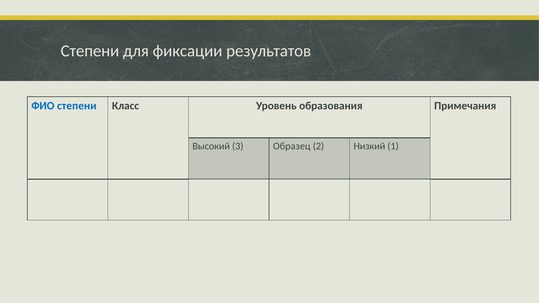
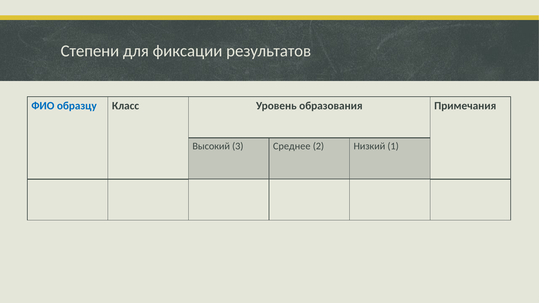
ФИО степени: степени -> образцу (77, 106)
Образец: Образец -> Среднее (292, 146)
